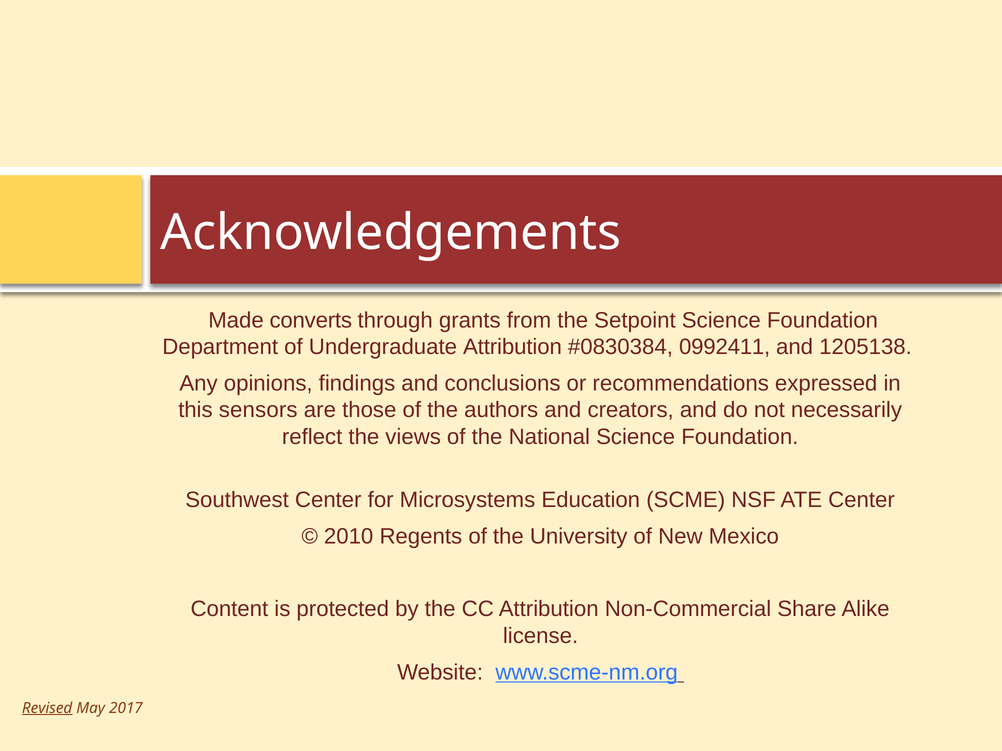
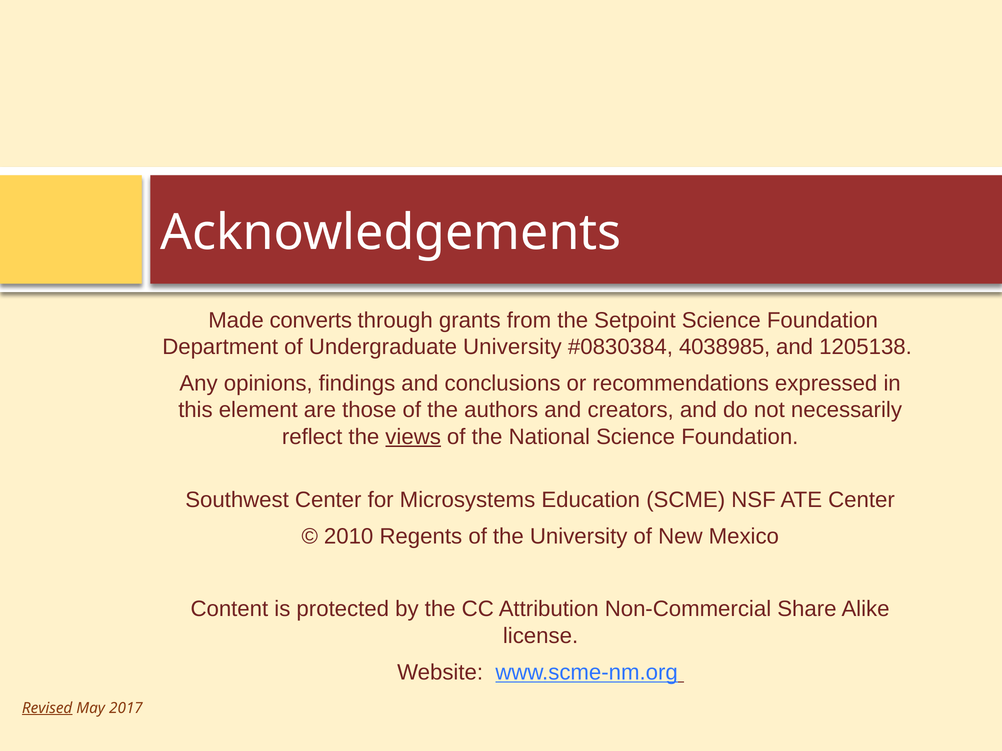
Undergraduate Attribution: Attribution -> University (512, 347)
0992411: 0992411 -> 4038985 (725, 347)
sensors: sensors -> element (258, 410)
views underline: none -> present (413, 437)
